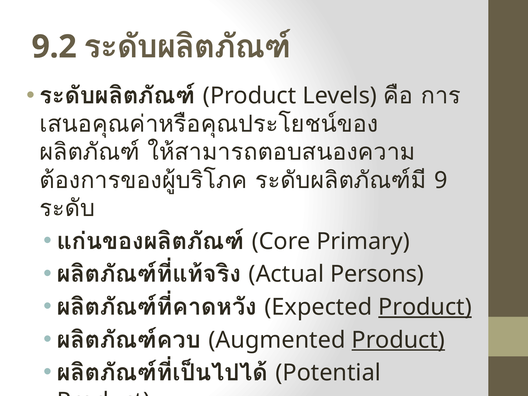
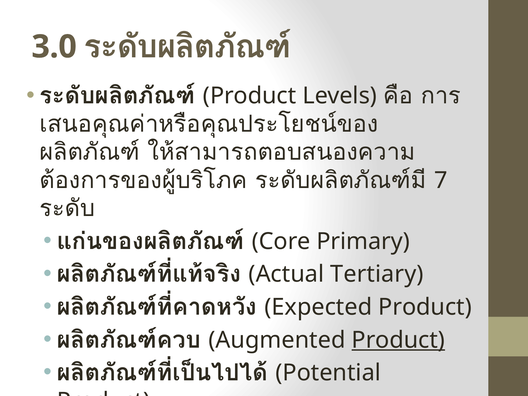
9.2: 9.2 -> 3.0 (54, 47)
9: 9 -> 7 (441, 180)
Persons: Persons -> Tertiary (377, 274)
Product underline: present -> none (425, 307)
